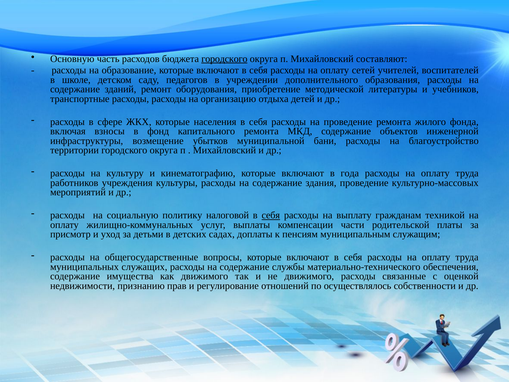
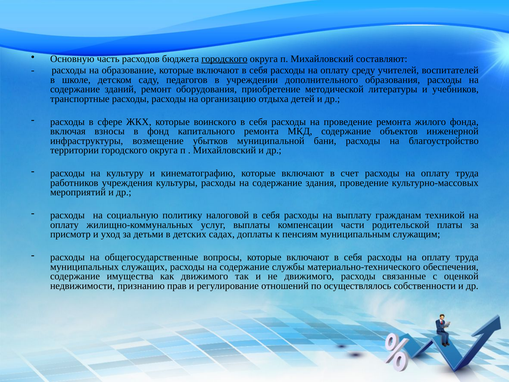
сетей: сетей -> среду (363, 70)
населения: населения -> воинского (215, 122)
года: года -> счет (350, 173)
себя underline: present -> none (271, 215)
